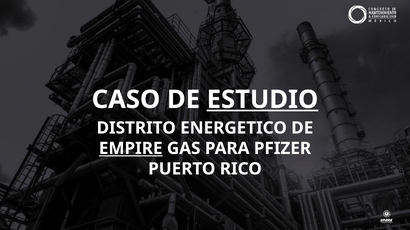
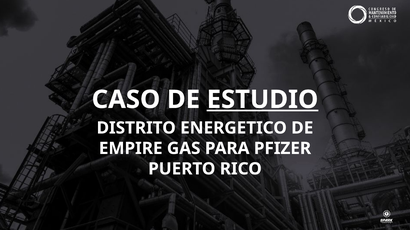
EMPIRE underline: present -> none (131, 149)
